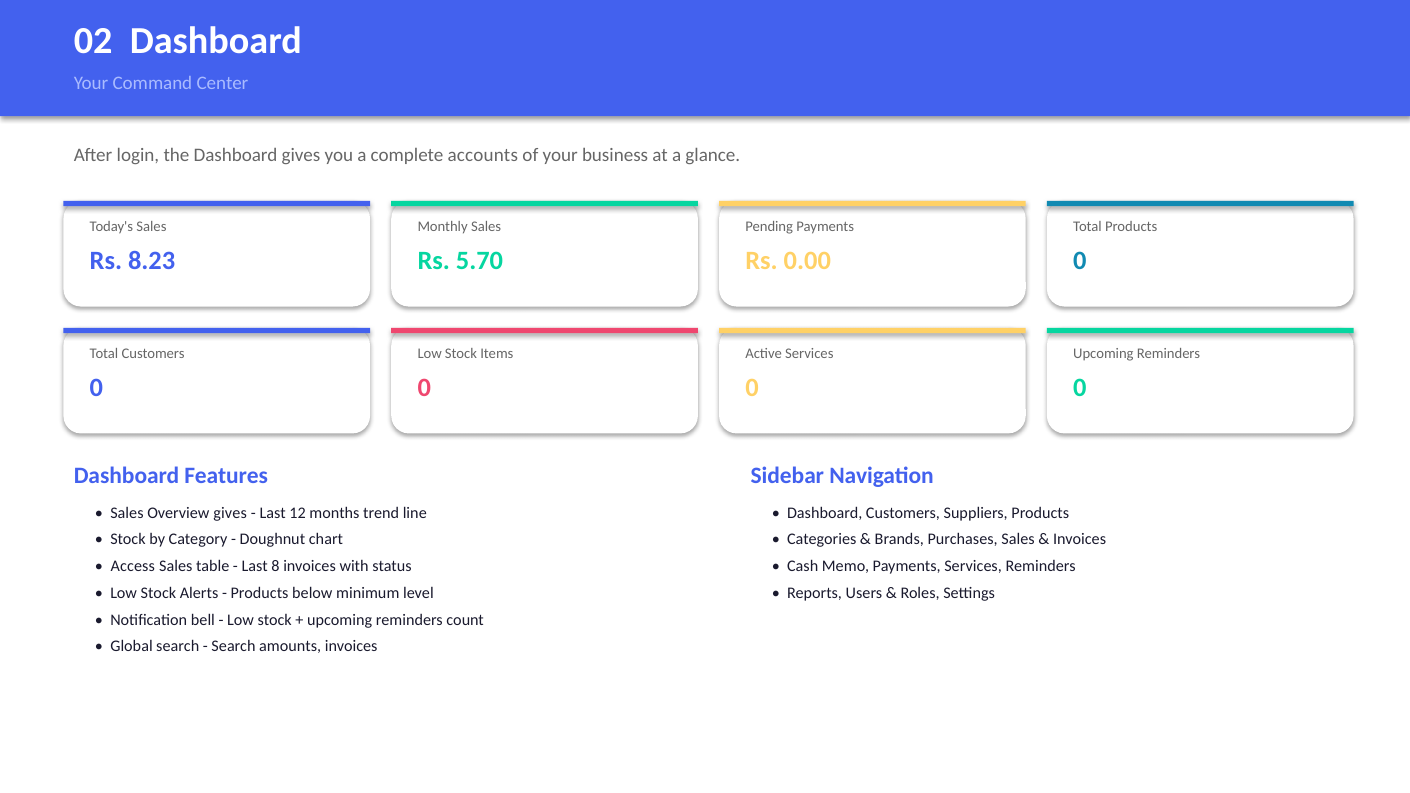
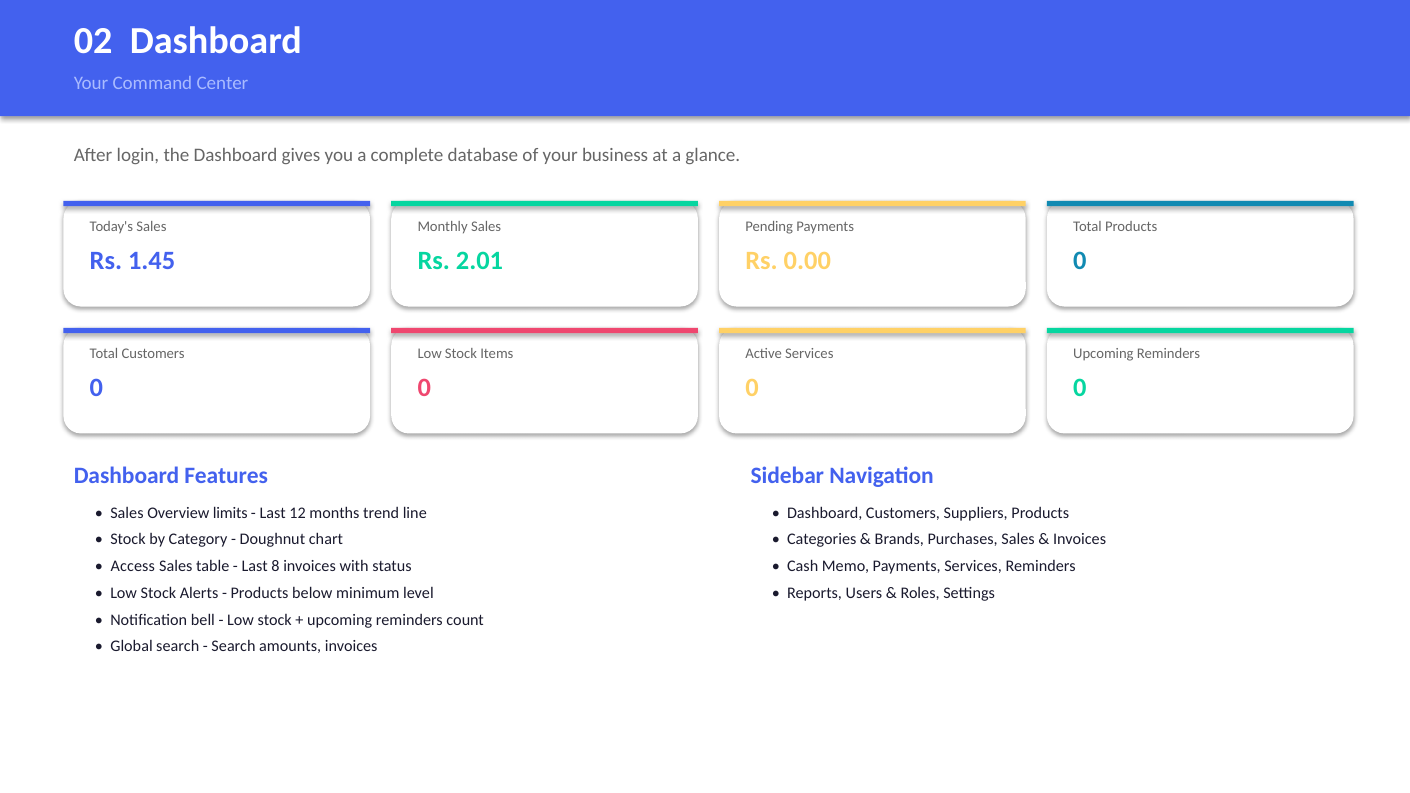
accounts: accounts -> database (483, 155)
8.23: 8.23 -> 1.45 (152, 261)
5.70: 5.70 -> 2.01 (479, 261)
Overview gives: gives -> limits (230, 513)
